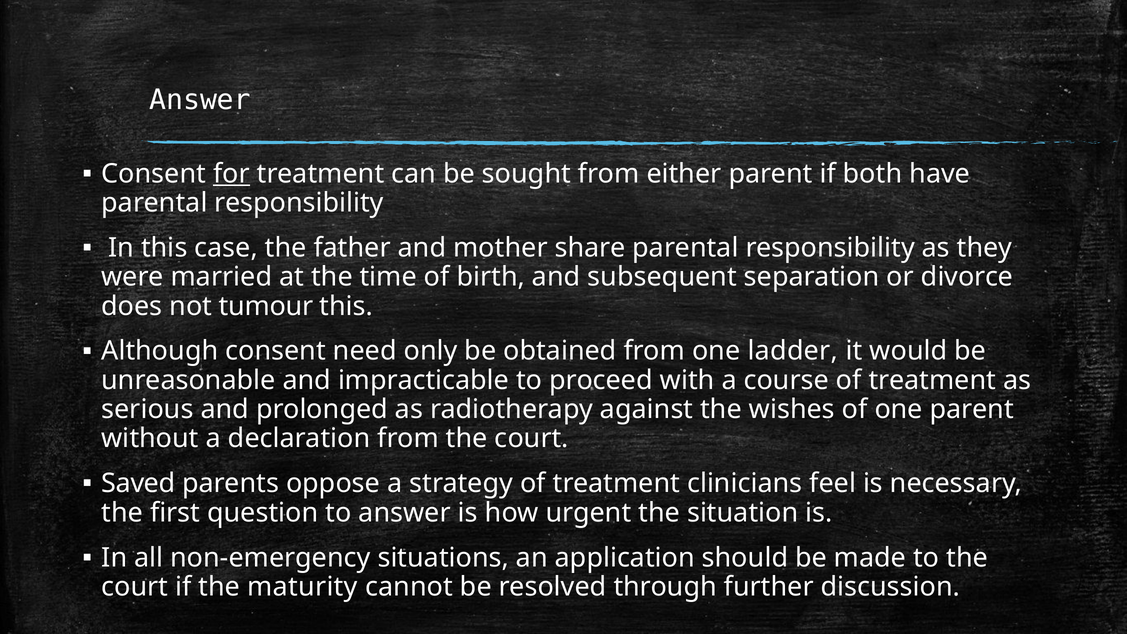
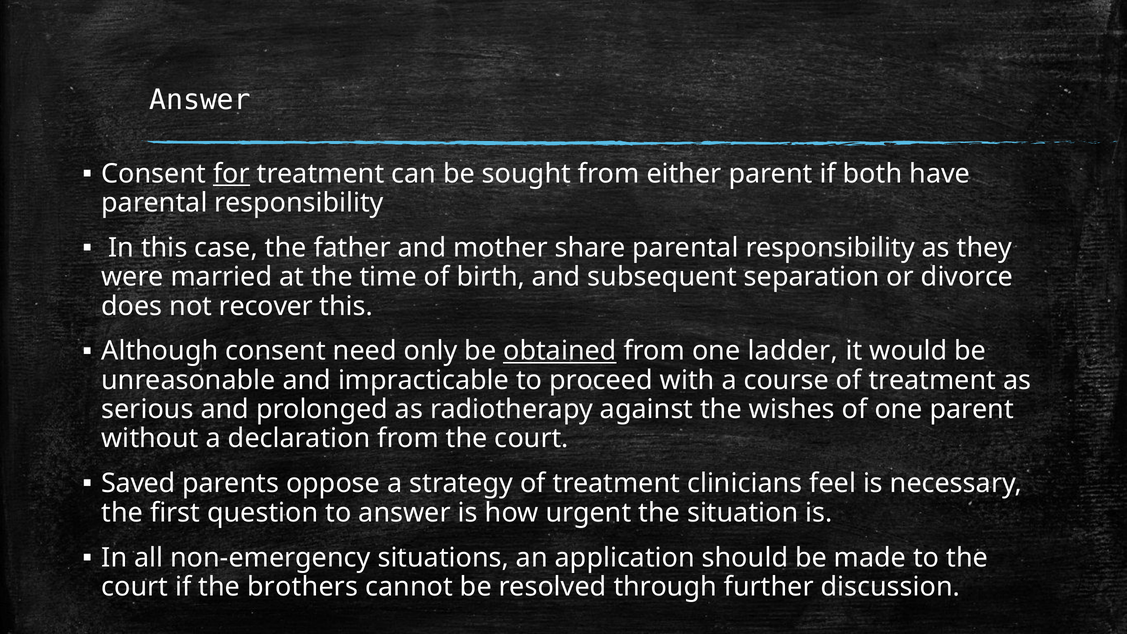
tumour: tumour -> recover (266, 306)
obtained underline: none -> present (560, 351)
maturity: maturity -> brothers (303, 587)
